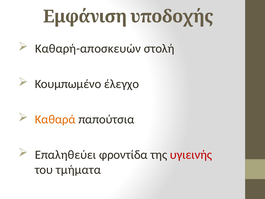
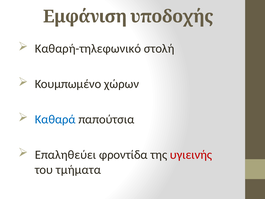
Καθαρή-αποσκευών: Καθαρή-αποσκευών -> Καθαρή-τηλεφωνικό (88, 49)
έλεγχο: έλεγχο -> χώρων (122, 84)
Καθαρά colour: orange -> blue (55, 119)
